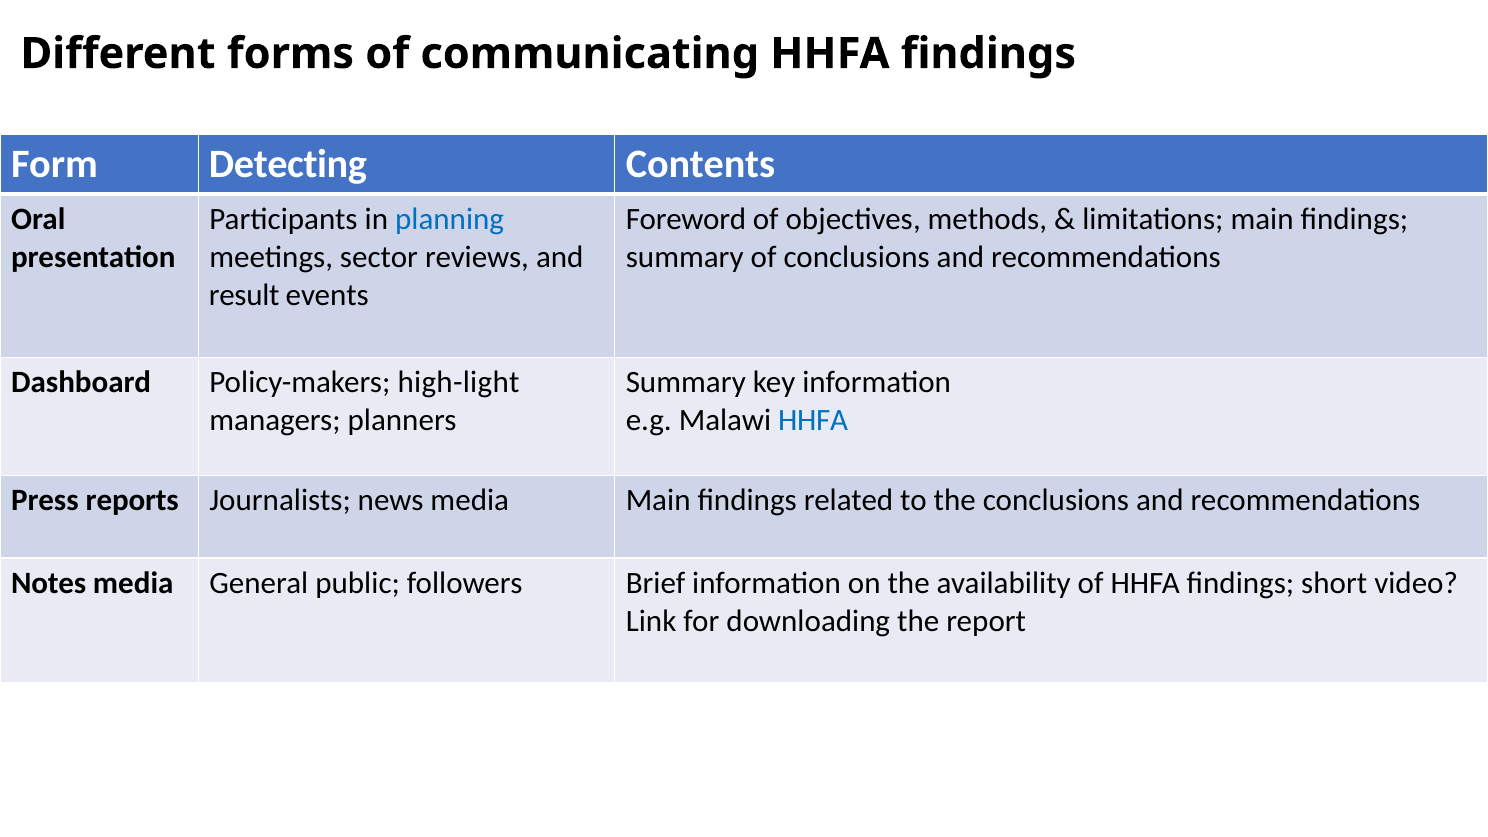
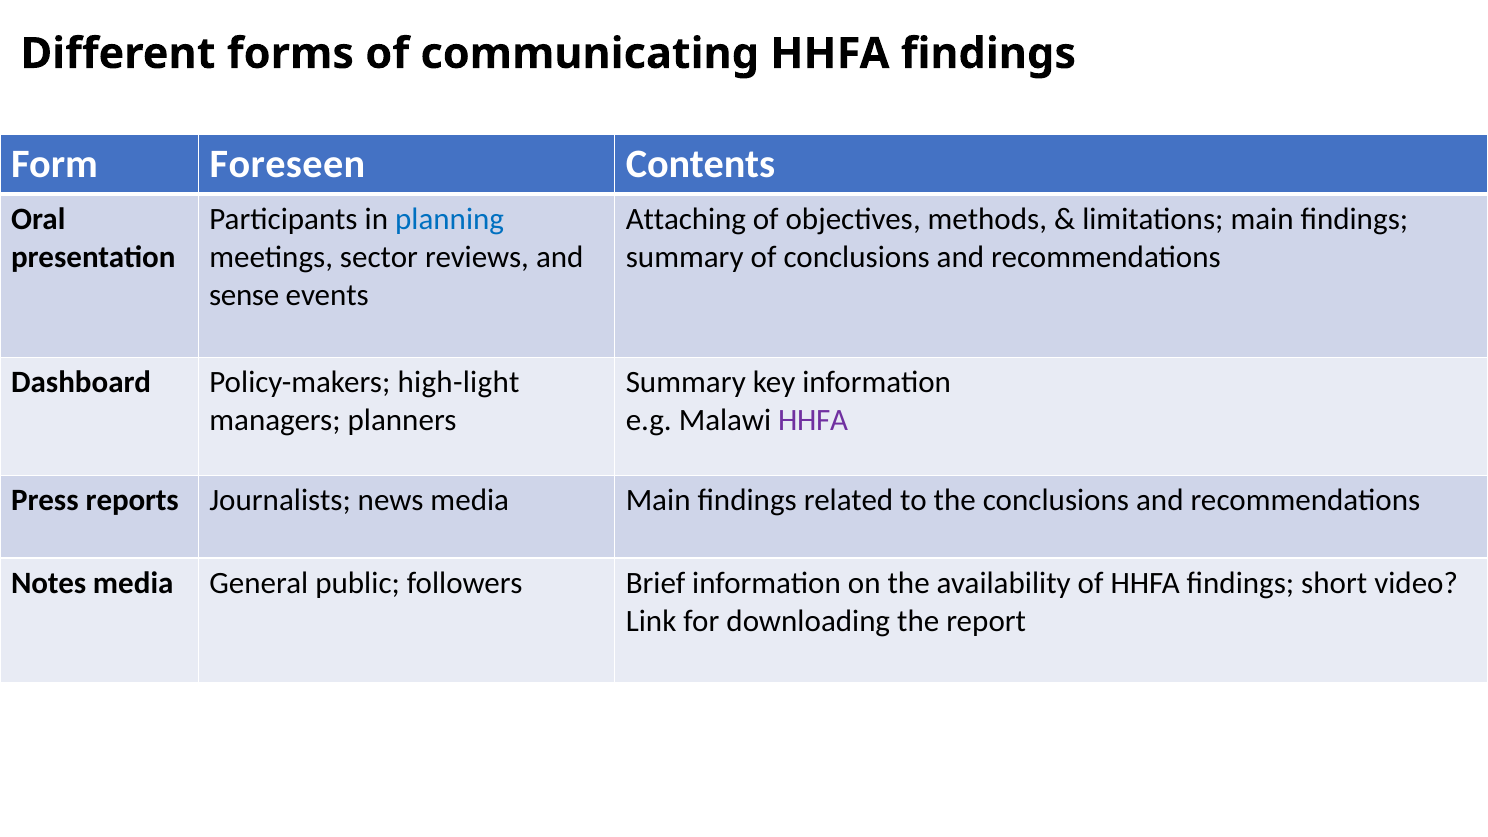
Detecting: Detecting -> Foreseen (288, 165)
Foreword: Foreword -> Attaching (686, 219)
result: result -> sense (244, 295)
HHFA colour: blue -> purple (813, 420)
